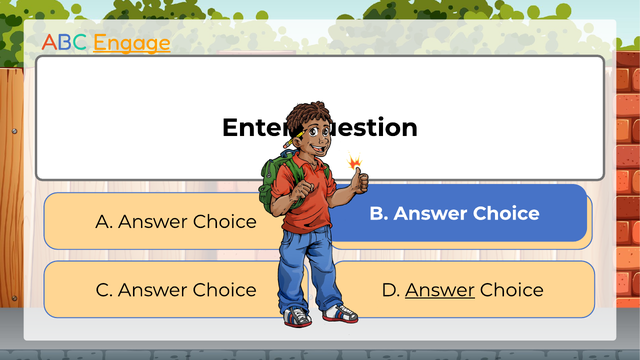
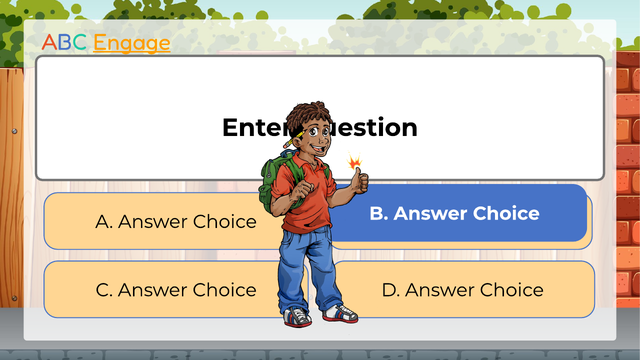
Answer underline: present -> none (440, 290)
